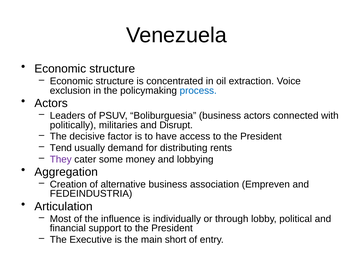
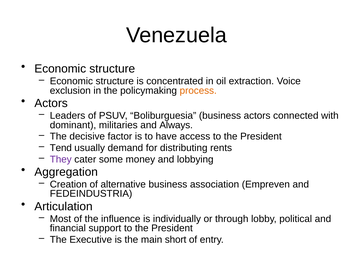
process colour: blue -> orange (198, 91)
politically: politically -> dominant (73, 125)
Disrupt: Disrupt -> Always (176, 125)
